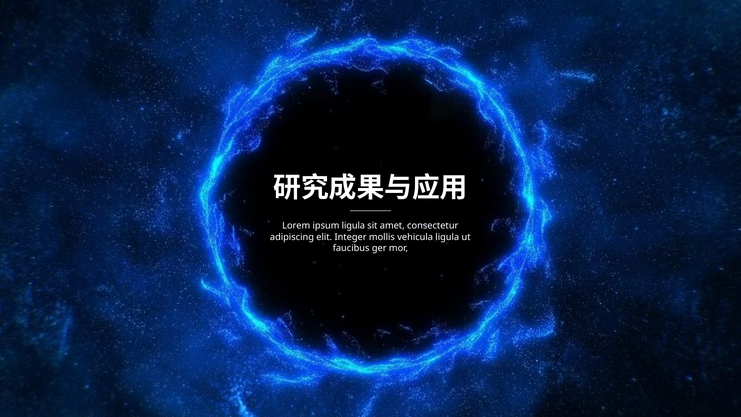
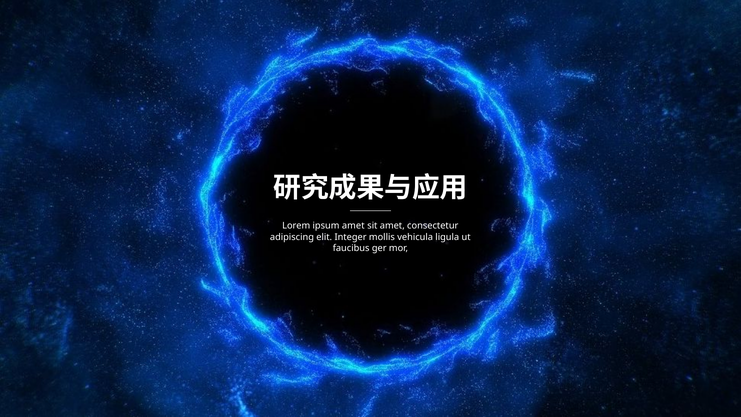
ipsum ligula: ligula -> amet (353, 226)
